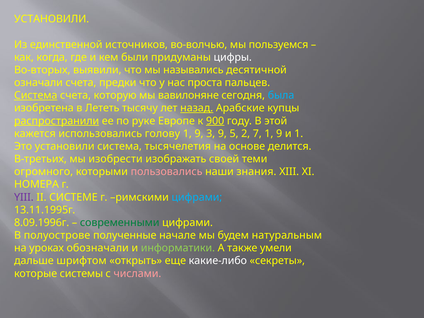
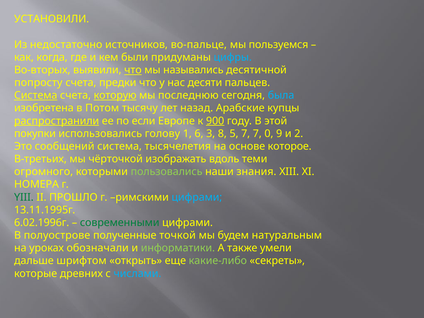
единственной: единственной -> недостаточно (66, 45)
во-волчью: во-волчью -> во-пальце (199, 45)
цифры colour: white -> light blue (233, 57)
что underline: none -> present (133, 70)
означали: означали -> попросту (38, 83)
проста: проста -> десяти (205, 83)
которую underline: none -> present (115, 95)
вавилоняне: вавилоняне -> последнюю (188, 95)
Лететь: Лететь -> Потом (102, 108)
назад underline: present -> none (197, 108)
руке: руке -> если (144, 121)
кажется: кажется -> покупки (35, 134)
9: 9 -> 6 (199, 134)
3 9: 9 -> 8 (222, 134)
5 2: 2 -> 7 (246, 134)
7 1: 1 -> 0 (269, 134)
и 1: 1 -> 2 (299, 134)
Это установили: установили -> сообщений (65, 146)
делится: делится -> которое (290, 146)
изобрести: изобрести -> чёрточкой (116, 159)
своей: своей -> вдоль (224, 159)
пользовались colour: pink -> light green (167, 172)
YIII colour: purple -> green (24, 197)
СИСТЕМЕ: СИСТЕМЕ -> ПРОШЛО (73, 197)
8.09.1996г: 8.09.1996г -> 6.02.1996г (42, 223)
начале: начале -> точкой (178, 235)
какие-либо colour: white -> light green (218, 261)
системы: системы -> древних (81, 274)
числами colour: pink -> light blue (137, 274)
